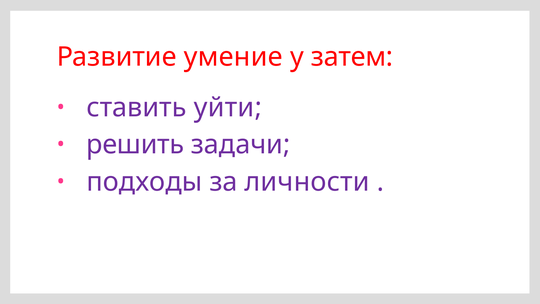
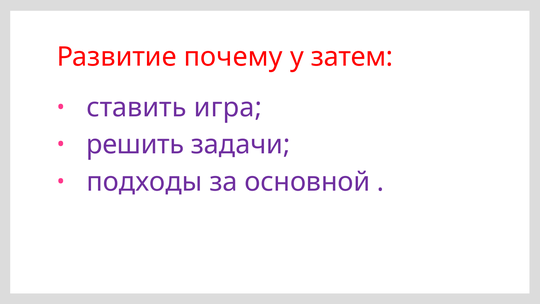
умение: умение -> почему (233, 57)
уйти: уйти -> игра (228, 108)
личности: личности -> основной (307, 182)
